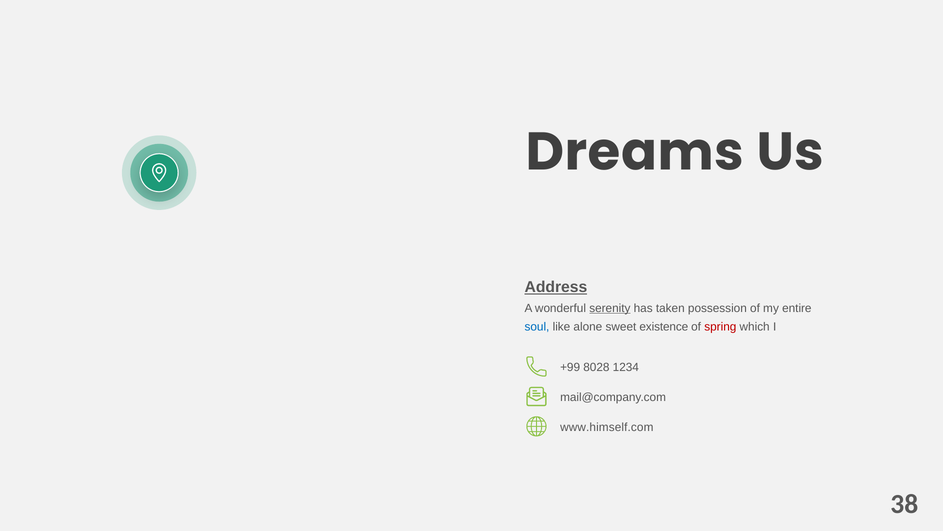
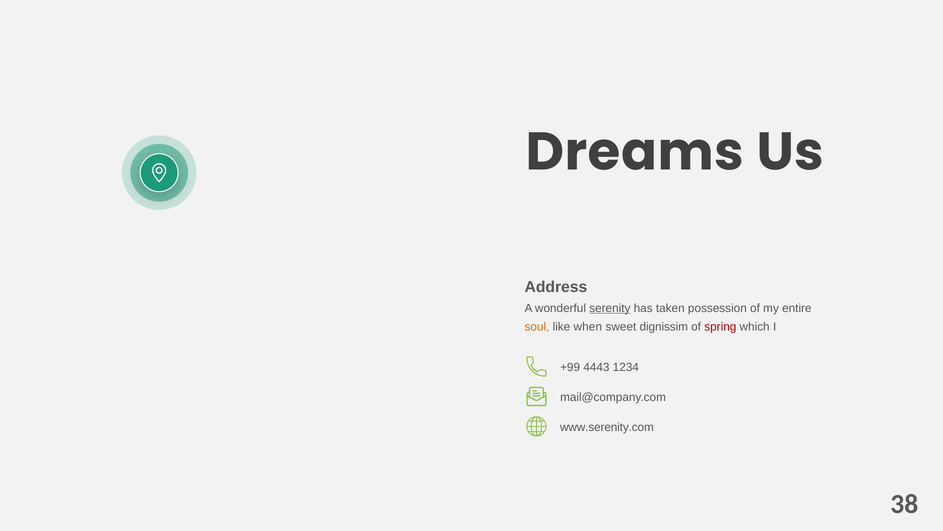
Address underline: present -> none (556, 287)
soul colour: blue -> orange (537, 326)
alone: alone -> when (588, 326)
existence: existence -> dignissim (664, 326)
8028: 8028 -> 4443 (596, 367)
www.himself.com: www.himself.com -> www.serenity.com (607, 427)
